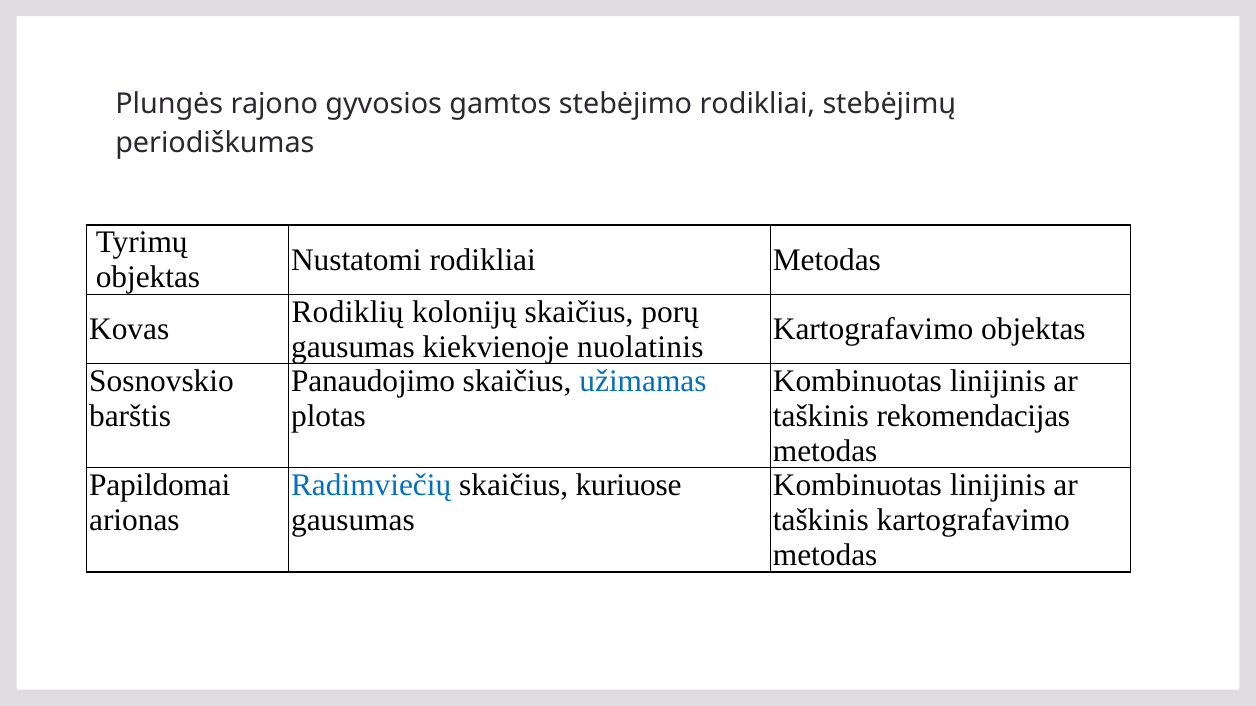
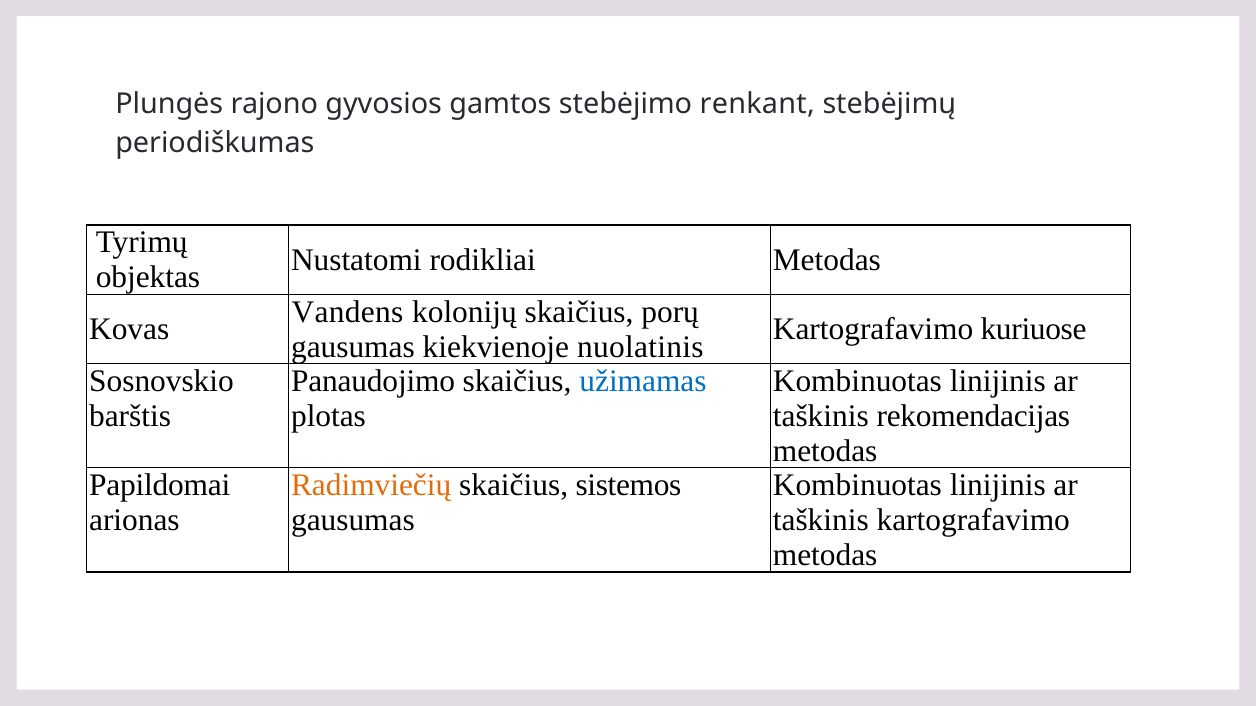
stebėjimo rodikliai: rodikliai -> renkant (757, 104)
Rodiklių: Rodiklių -> Vandens (348, 312)
Kartografavimo objektas: objektas -> kuriuose (1034, 330)
Radimviečių colour: blue -> orange (371, 486)
kuriuose: kuriuose -> sistemos (628, 486)
